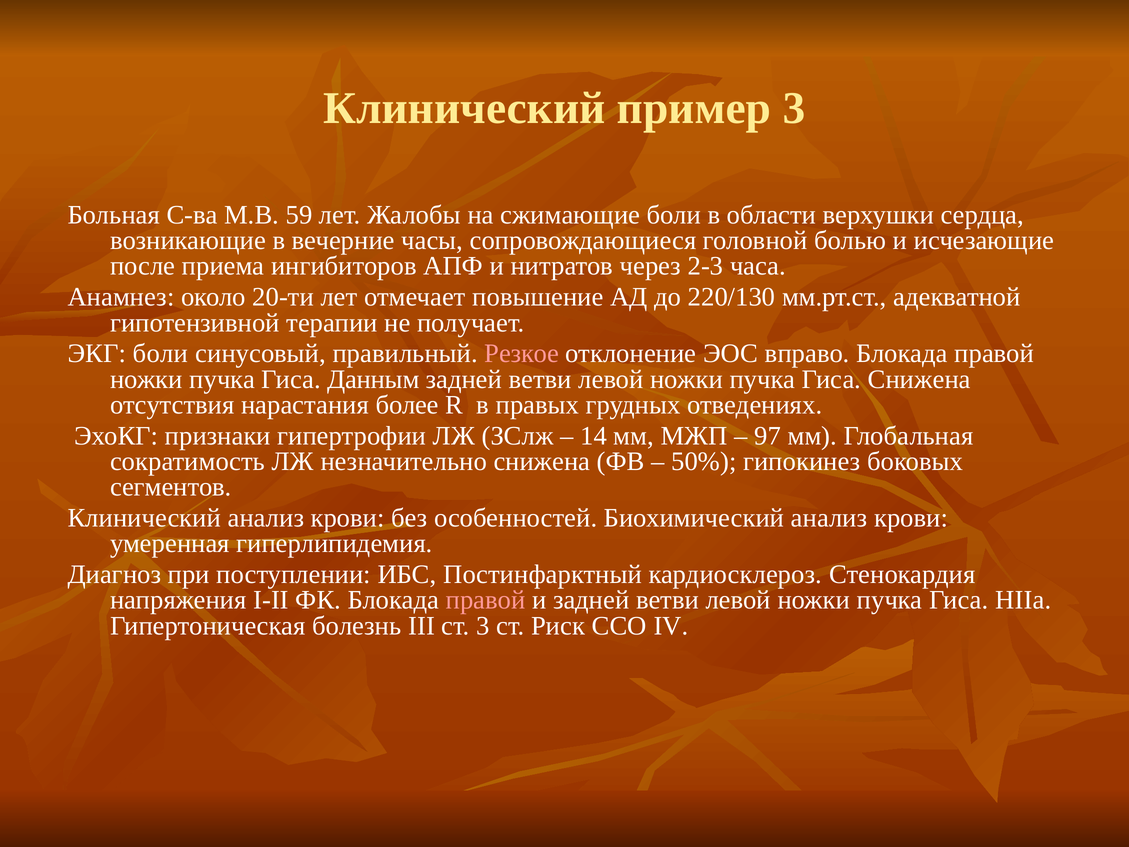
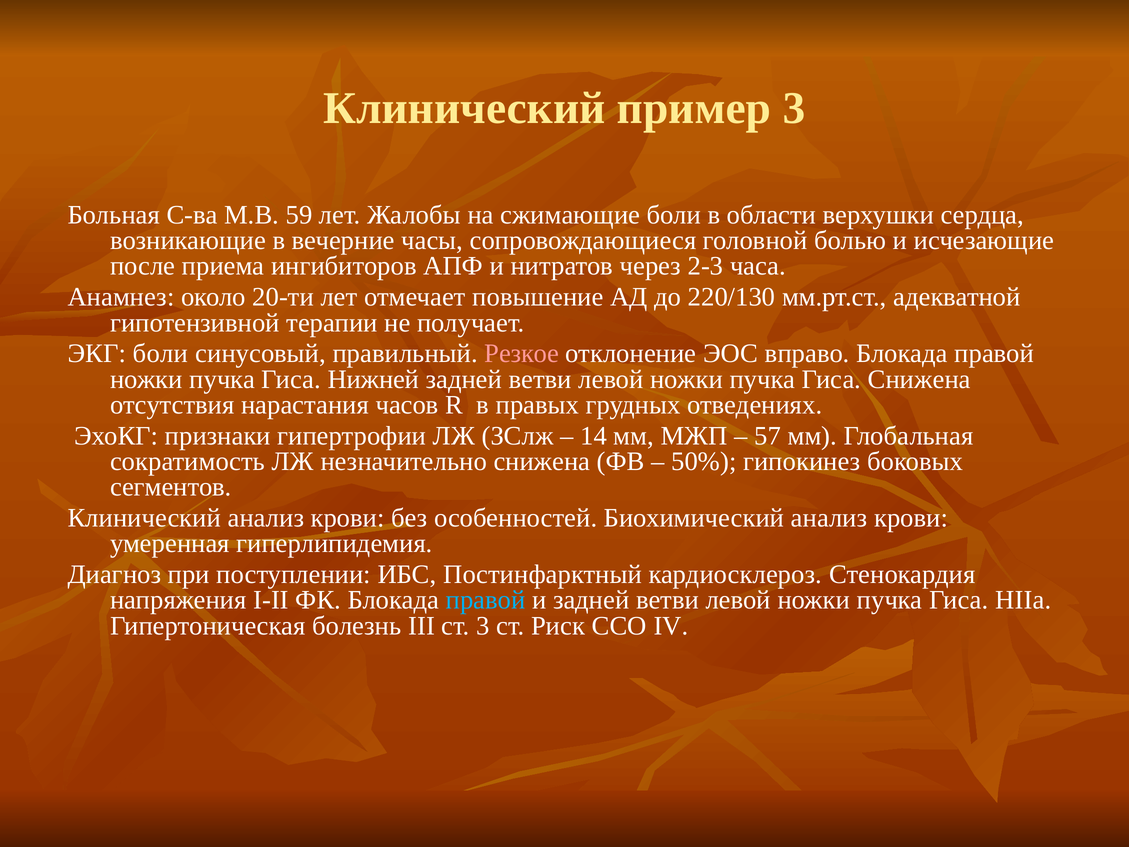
Данным: Данным -> Нижней (373, 379)
более: более -> часов (407, 405)
97: 97 -> 57 (768, 436)
правой colour: pink -> light blue (486, 600)
